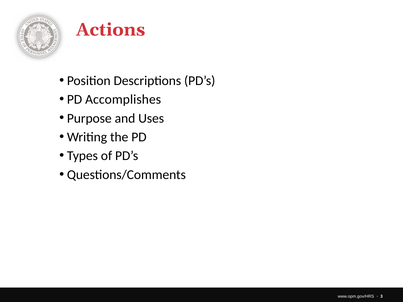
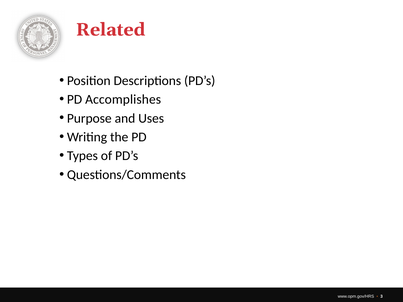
Actions: Actions -> Related (111, 30)
